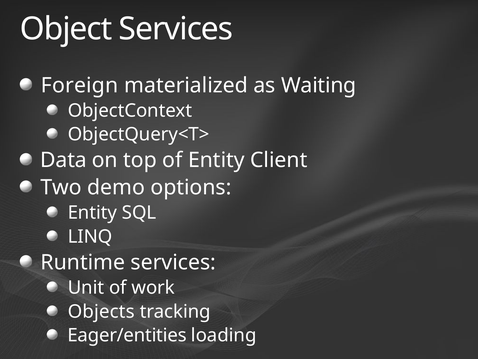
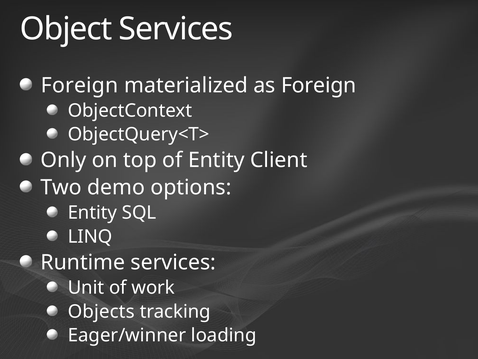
as Waiting: Waiting -> Foreign (319, 85)
Data: Data -> Only (63, 160)
Eager/entities: Eager/entities -> Eager/winner (127, 335)
